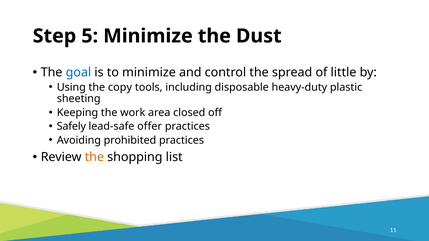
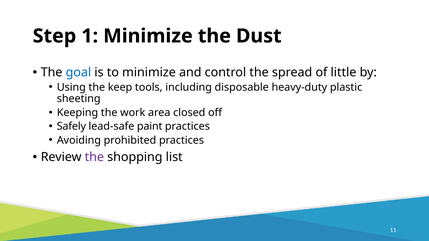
5: 5 -> 1 (90, 36)
copy: copy -> keep (120, 87)
offer: offer -> paint (150, 127)
the colour: orange -> purple (94, 157)
